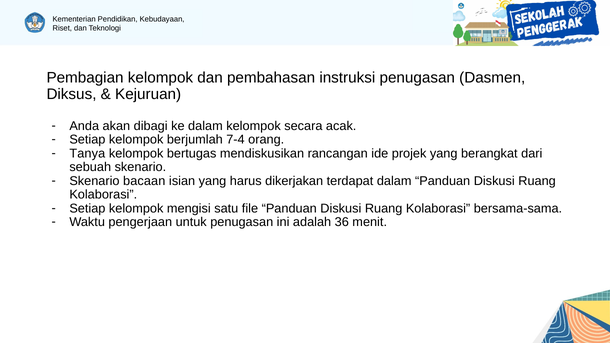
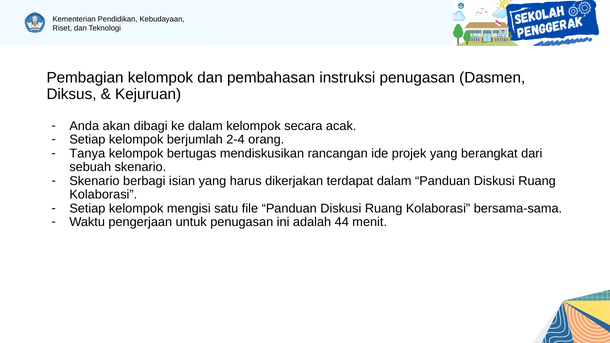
7-4: 7-4 -> 2-4 (235, 140)
bacaan: bacaan -> berbagi (144, 181)
36: 36 -> 44 (342, 222)
